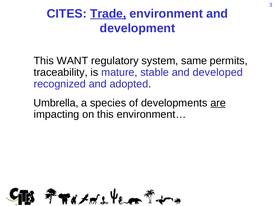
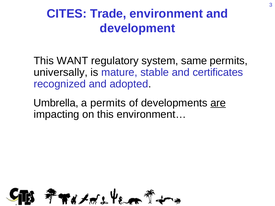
Trade underline: present -> none (108, 14)
traceability: traceability -> universally (61, 72)
developed: developed -> certificates (218, 72)
a species: species -> permits (108, 103)
